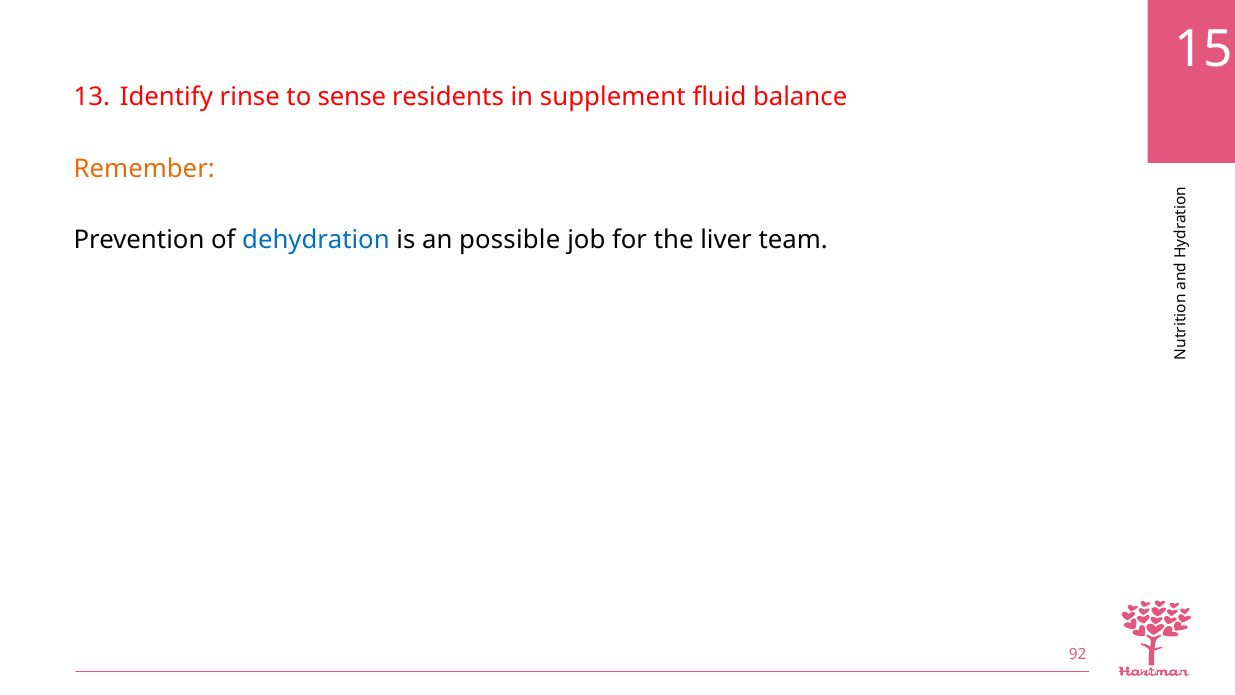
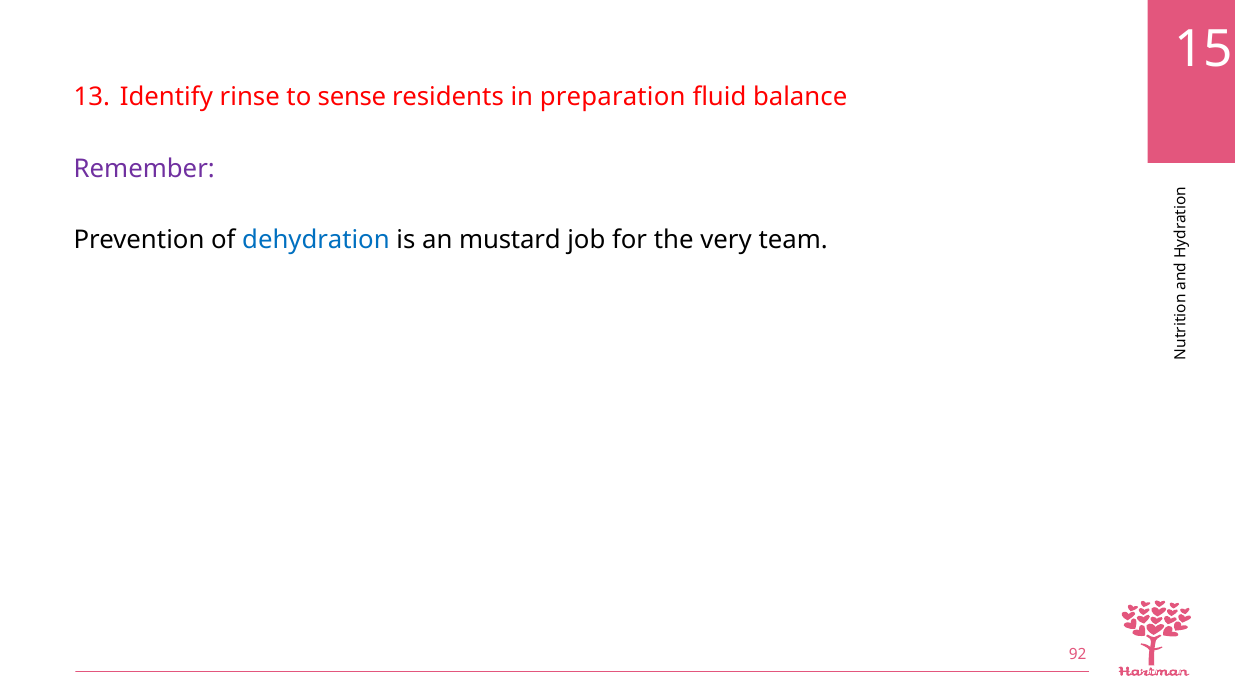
supplement: supplement -> preparation (613, 97)
Remember colour: orange -> purple (144, 168)
possible: possible -> mustard (510, 239)
liver: liver -> very (726, 239)
